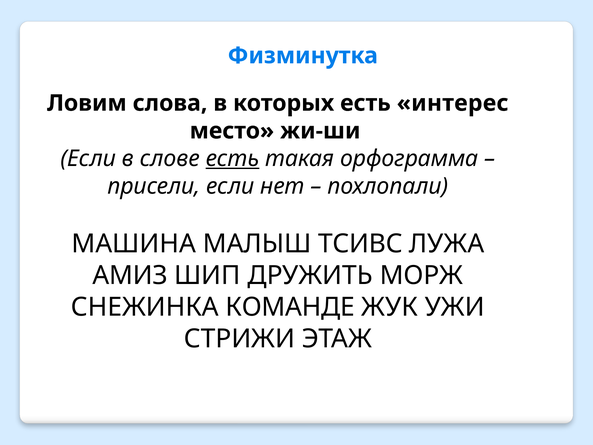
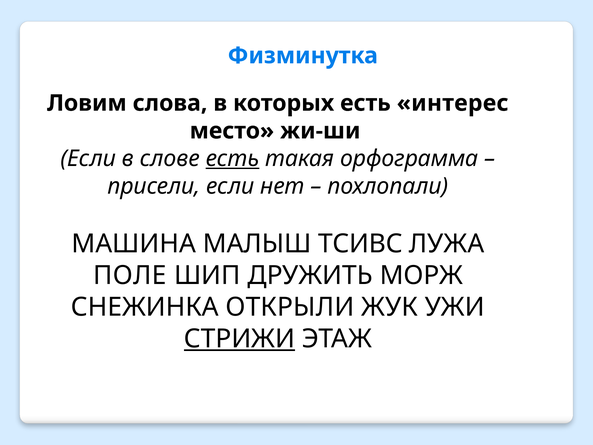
АМИЗ: АМИЗ -> ПОЛЕ (130, 275)
КОМАНДЕ: КОМАНДЕ -> ОТКРЫЛИ (290, 307)
СТРИЖИ underline: none -> present (239, 339)
